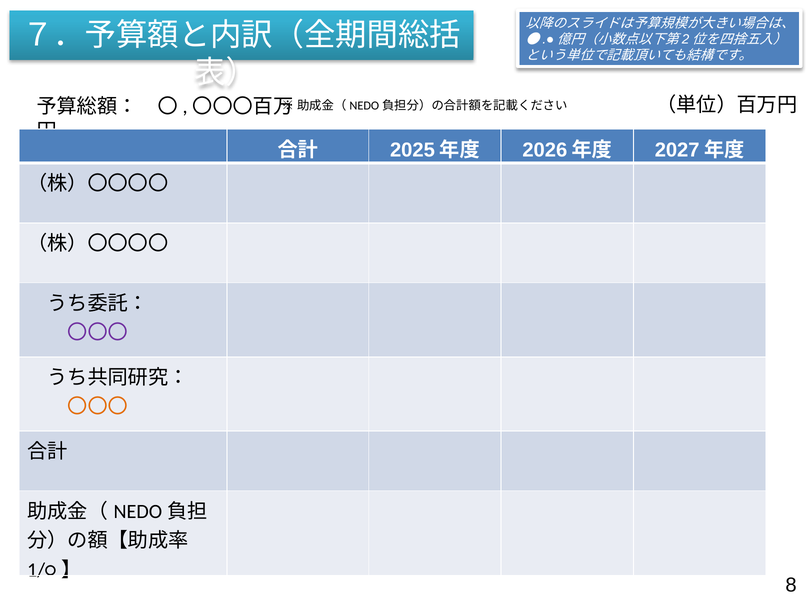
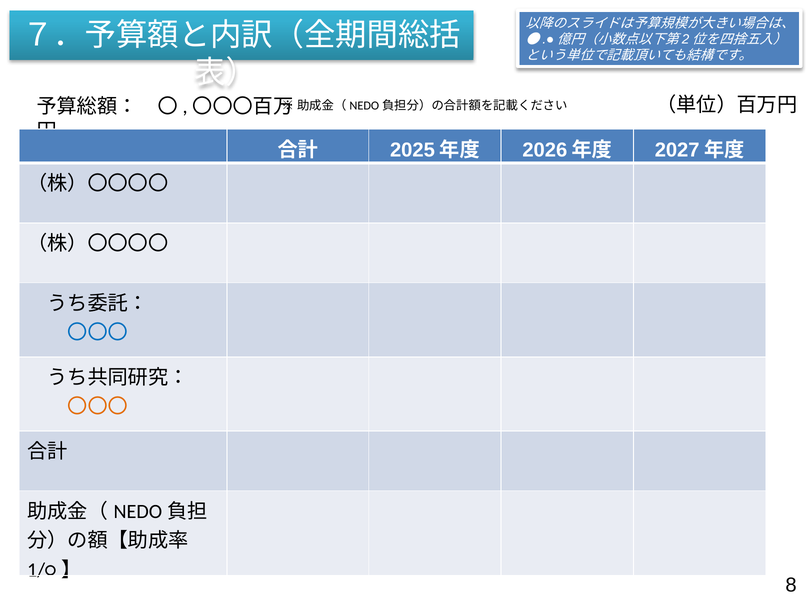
〇〇〇 colour: purple -> blue (98, 333)
